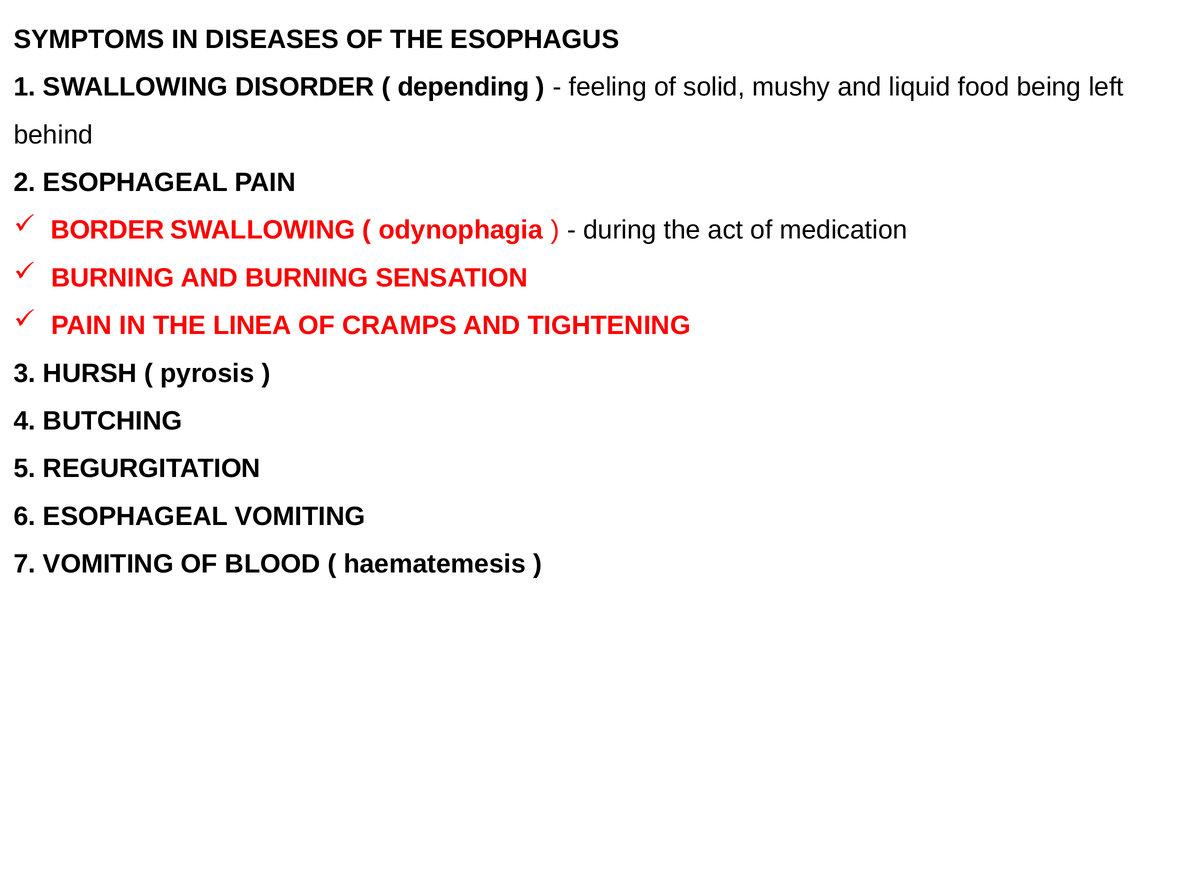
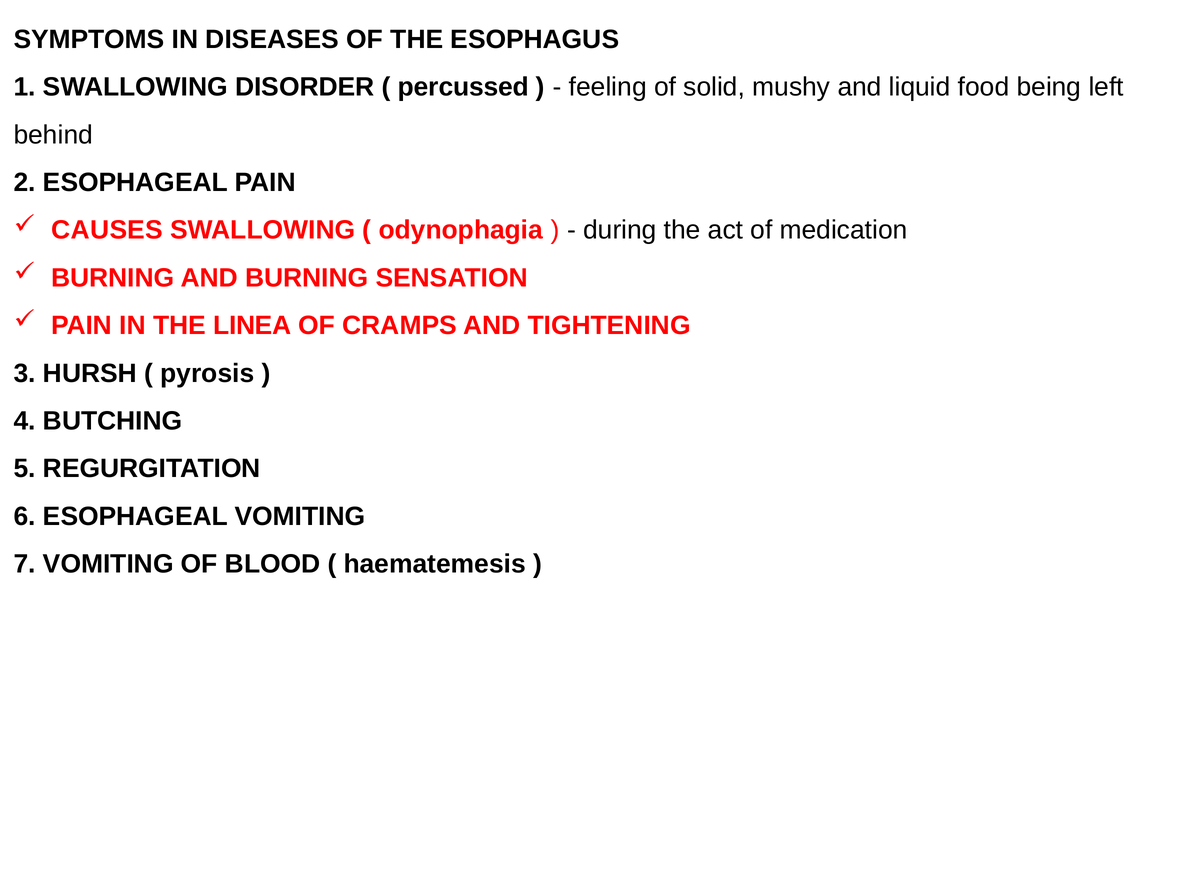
depending: depending -> percussed (463, 87)
BORDER: BORDER -> CAUSES (107, 230)
